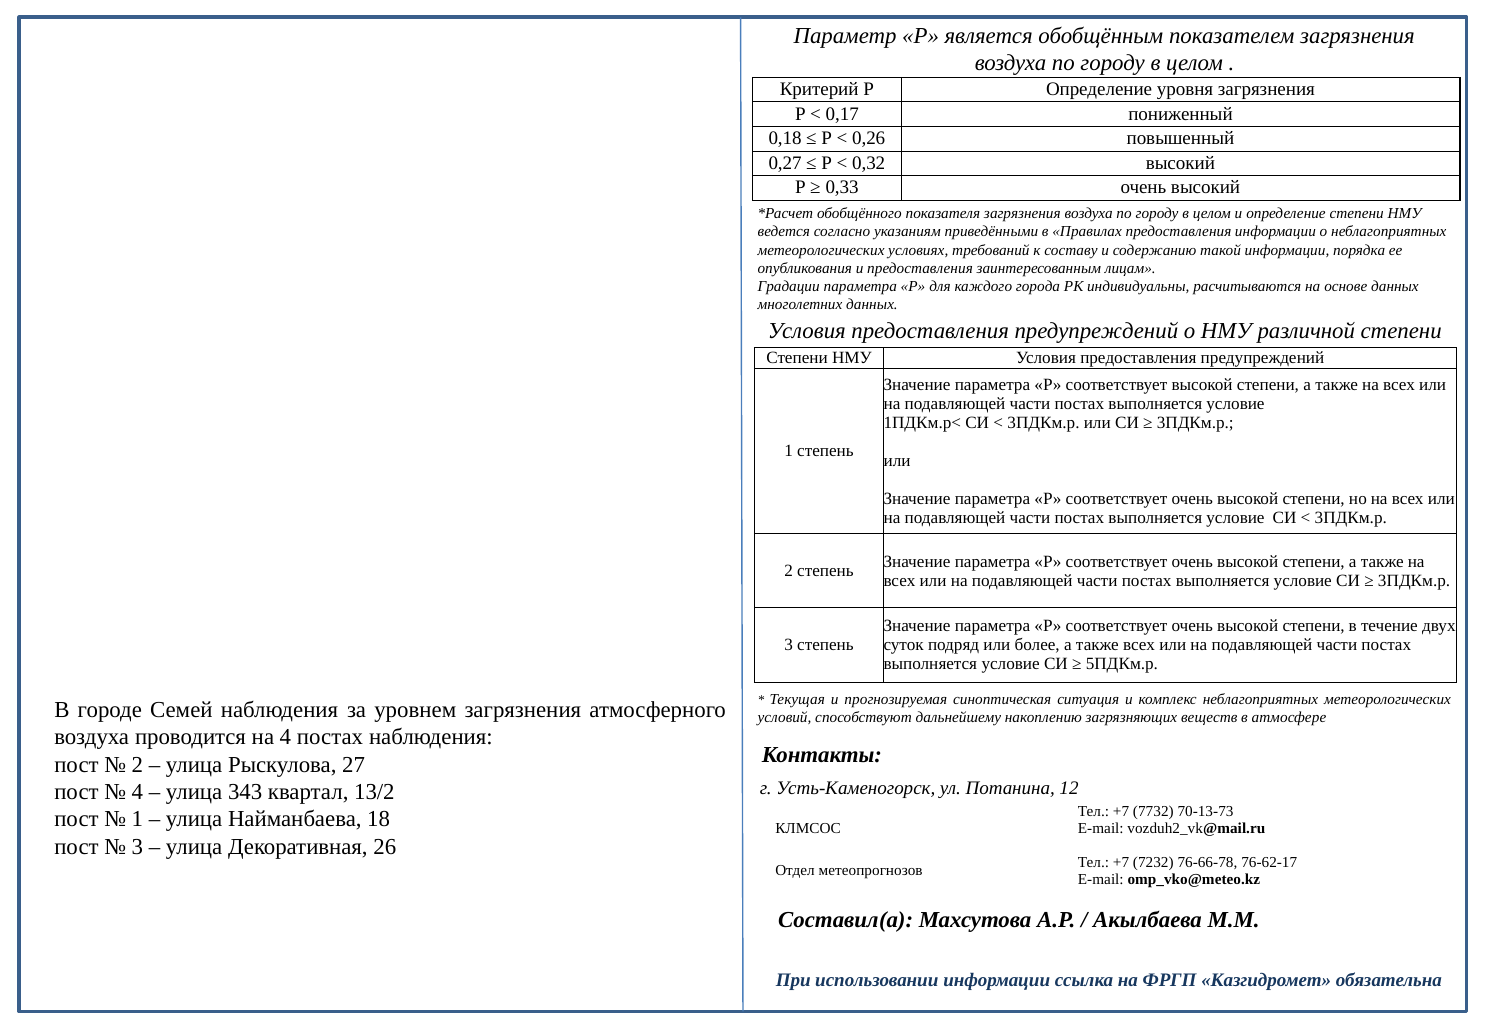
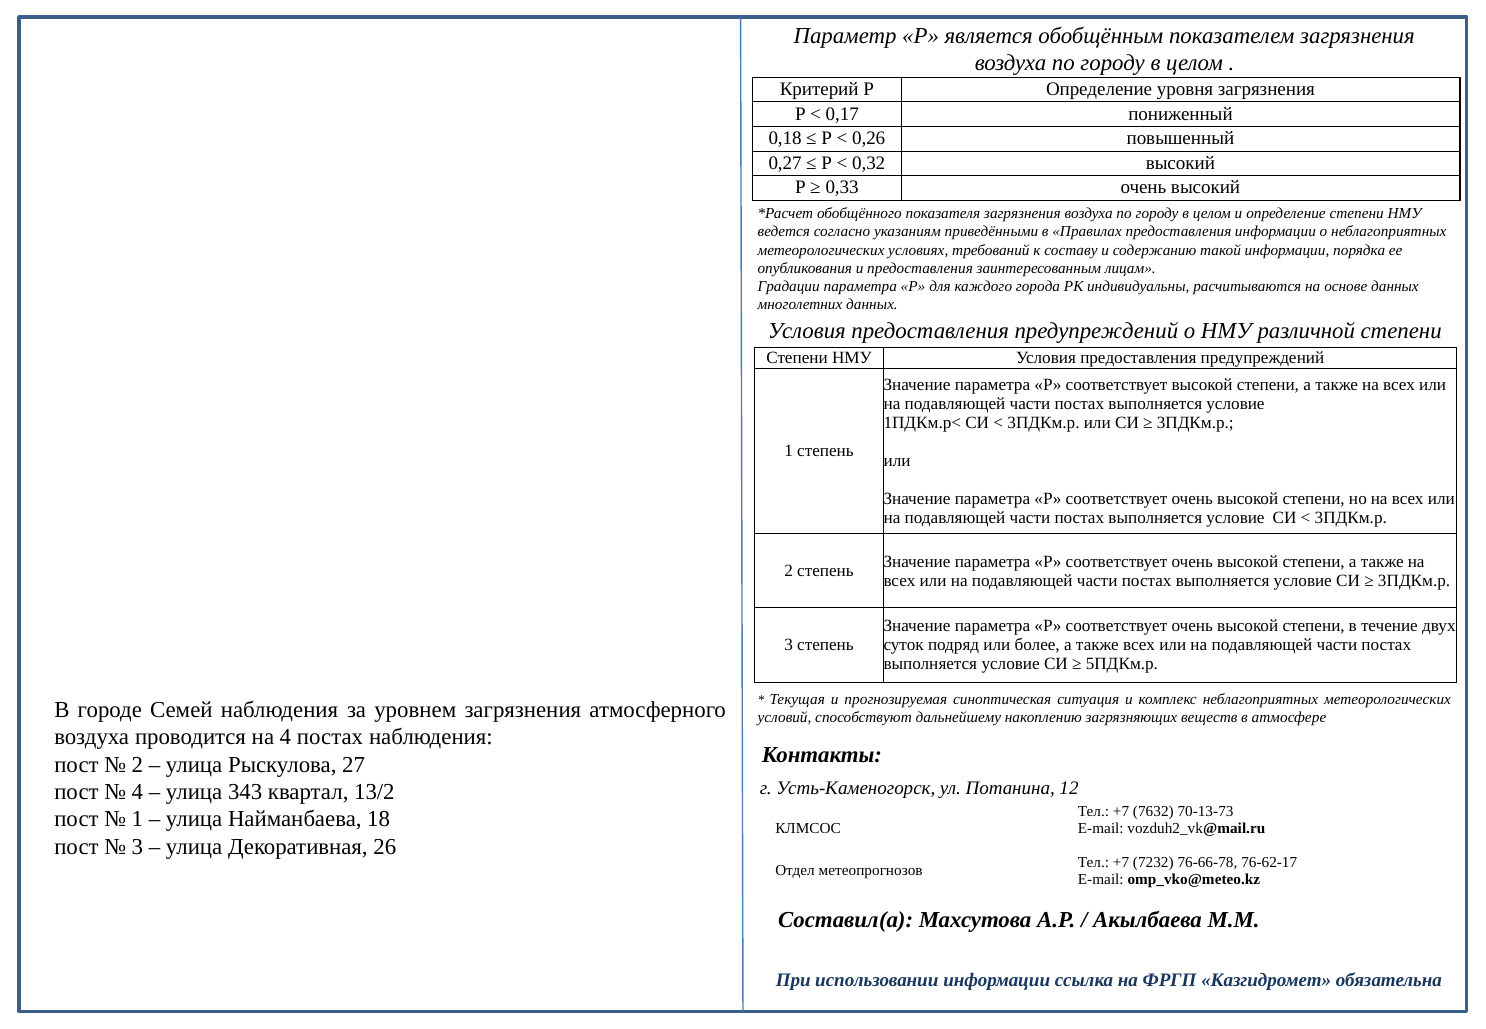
7732: 7732 -> 7632 (1153, 812)
